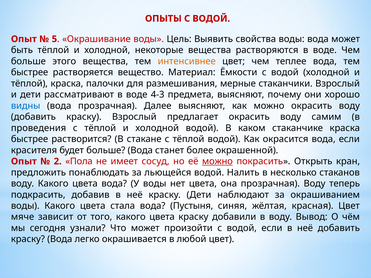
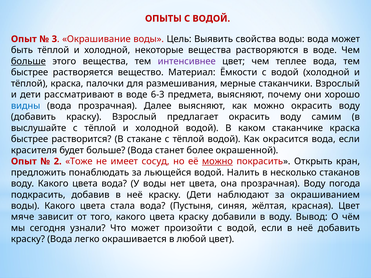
5: 5 -> 3 (54, 39)
больше underline: none -> present (28, 61)
интенсивнее colour: orange -> purple (187, 61)
4-3: 4-3 -> 6-3 (158, 95)
проведения: проведения -> выслушайте (39, 128)
Пола: Пола -> Тоже (79, 161)
теперь: теперь -> погода (345, 184)
